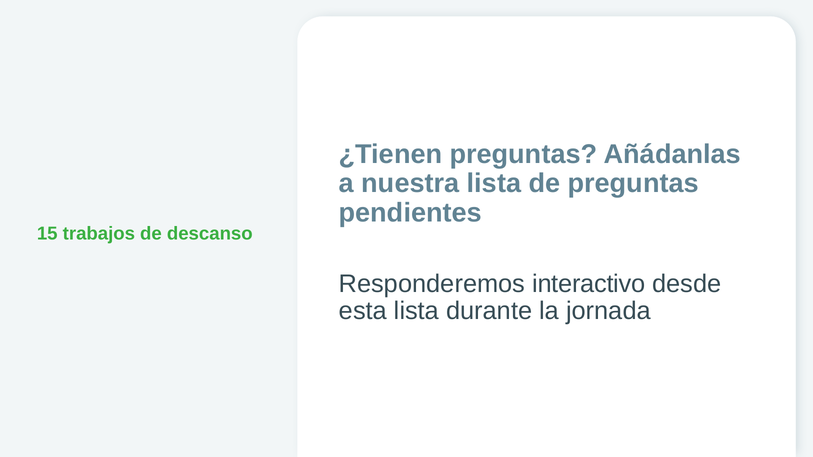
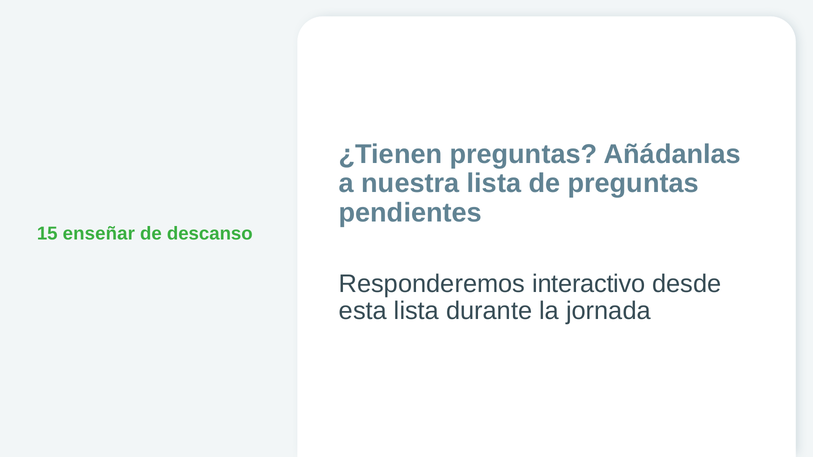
trabajos: trabajos -> enseñar (99, 234)
